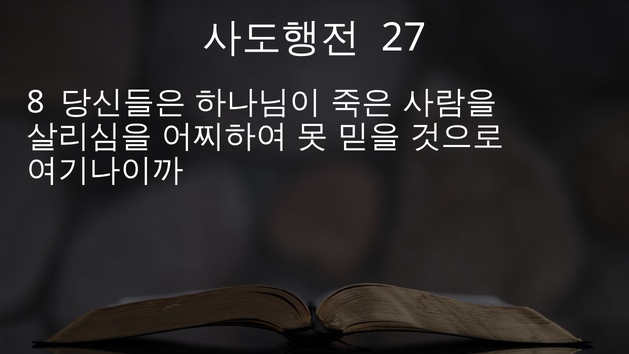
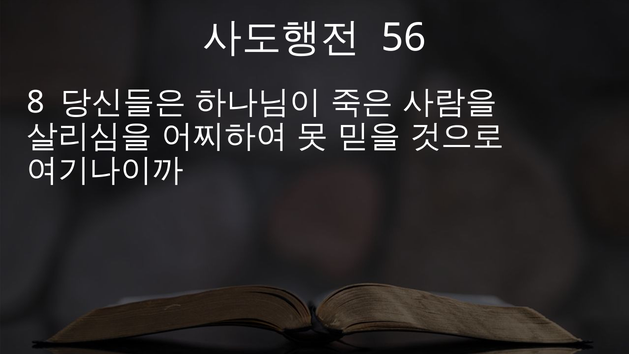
27: 27 -> 56 (404, 38)
